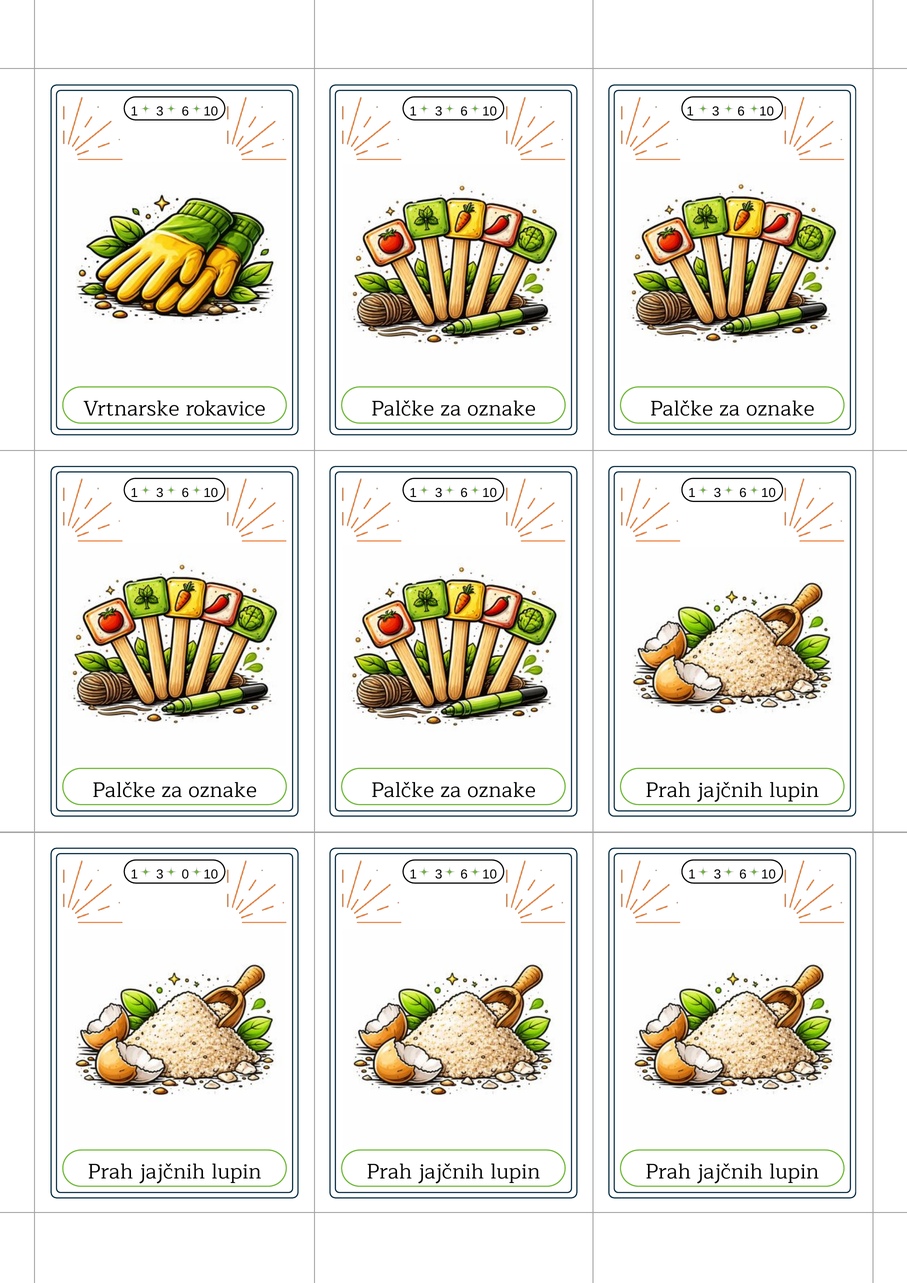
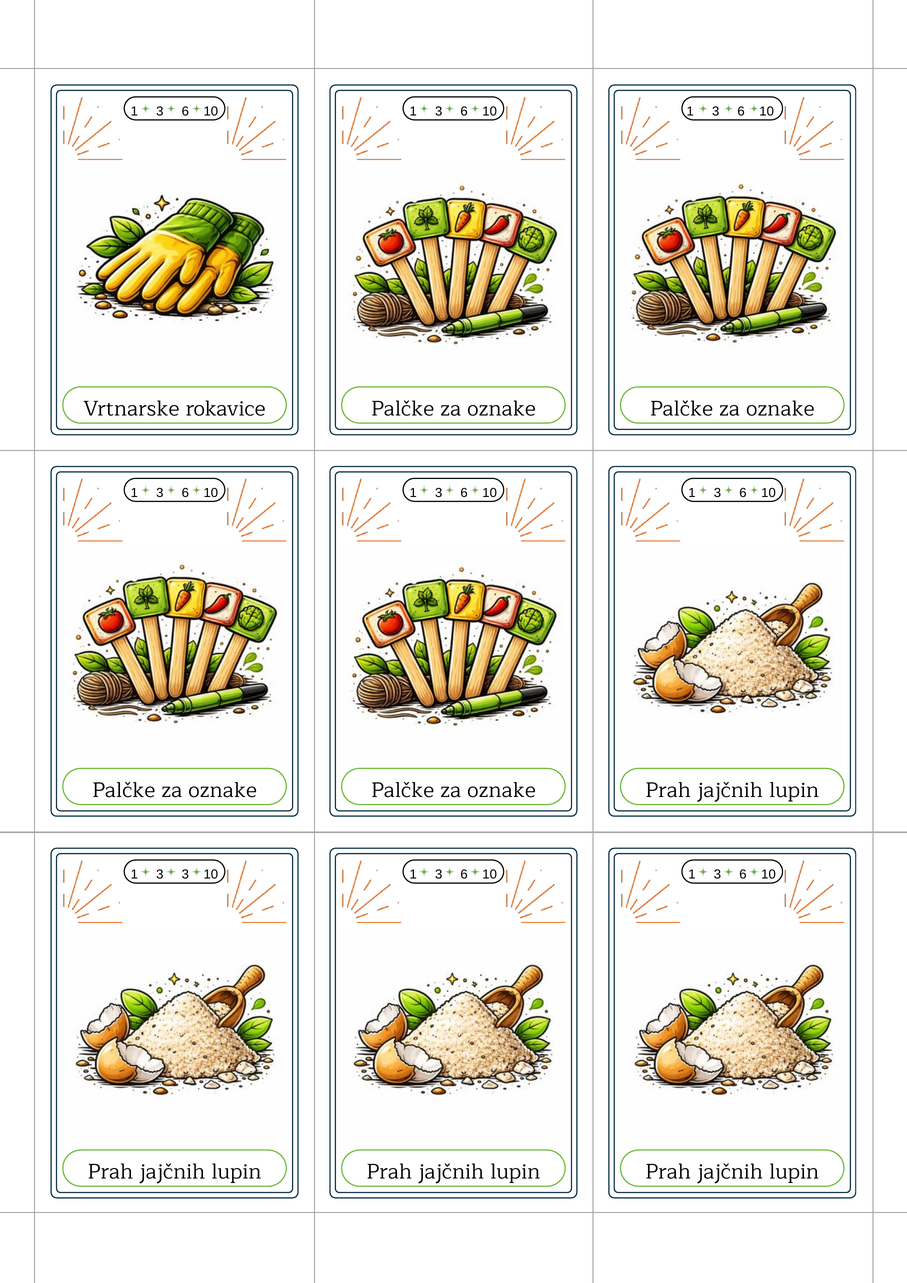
3 0: 0 -> 3 (185, 875)
